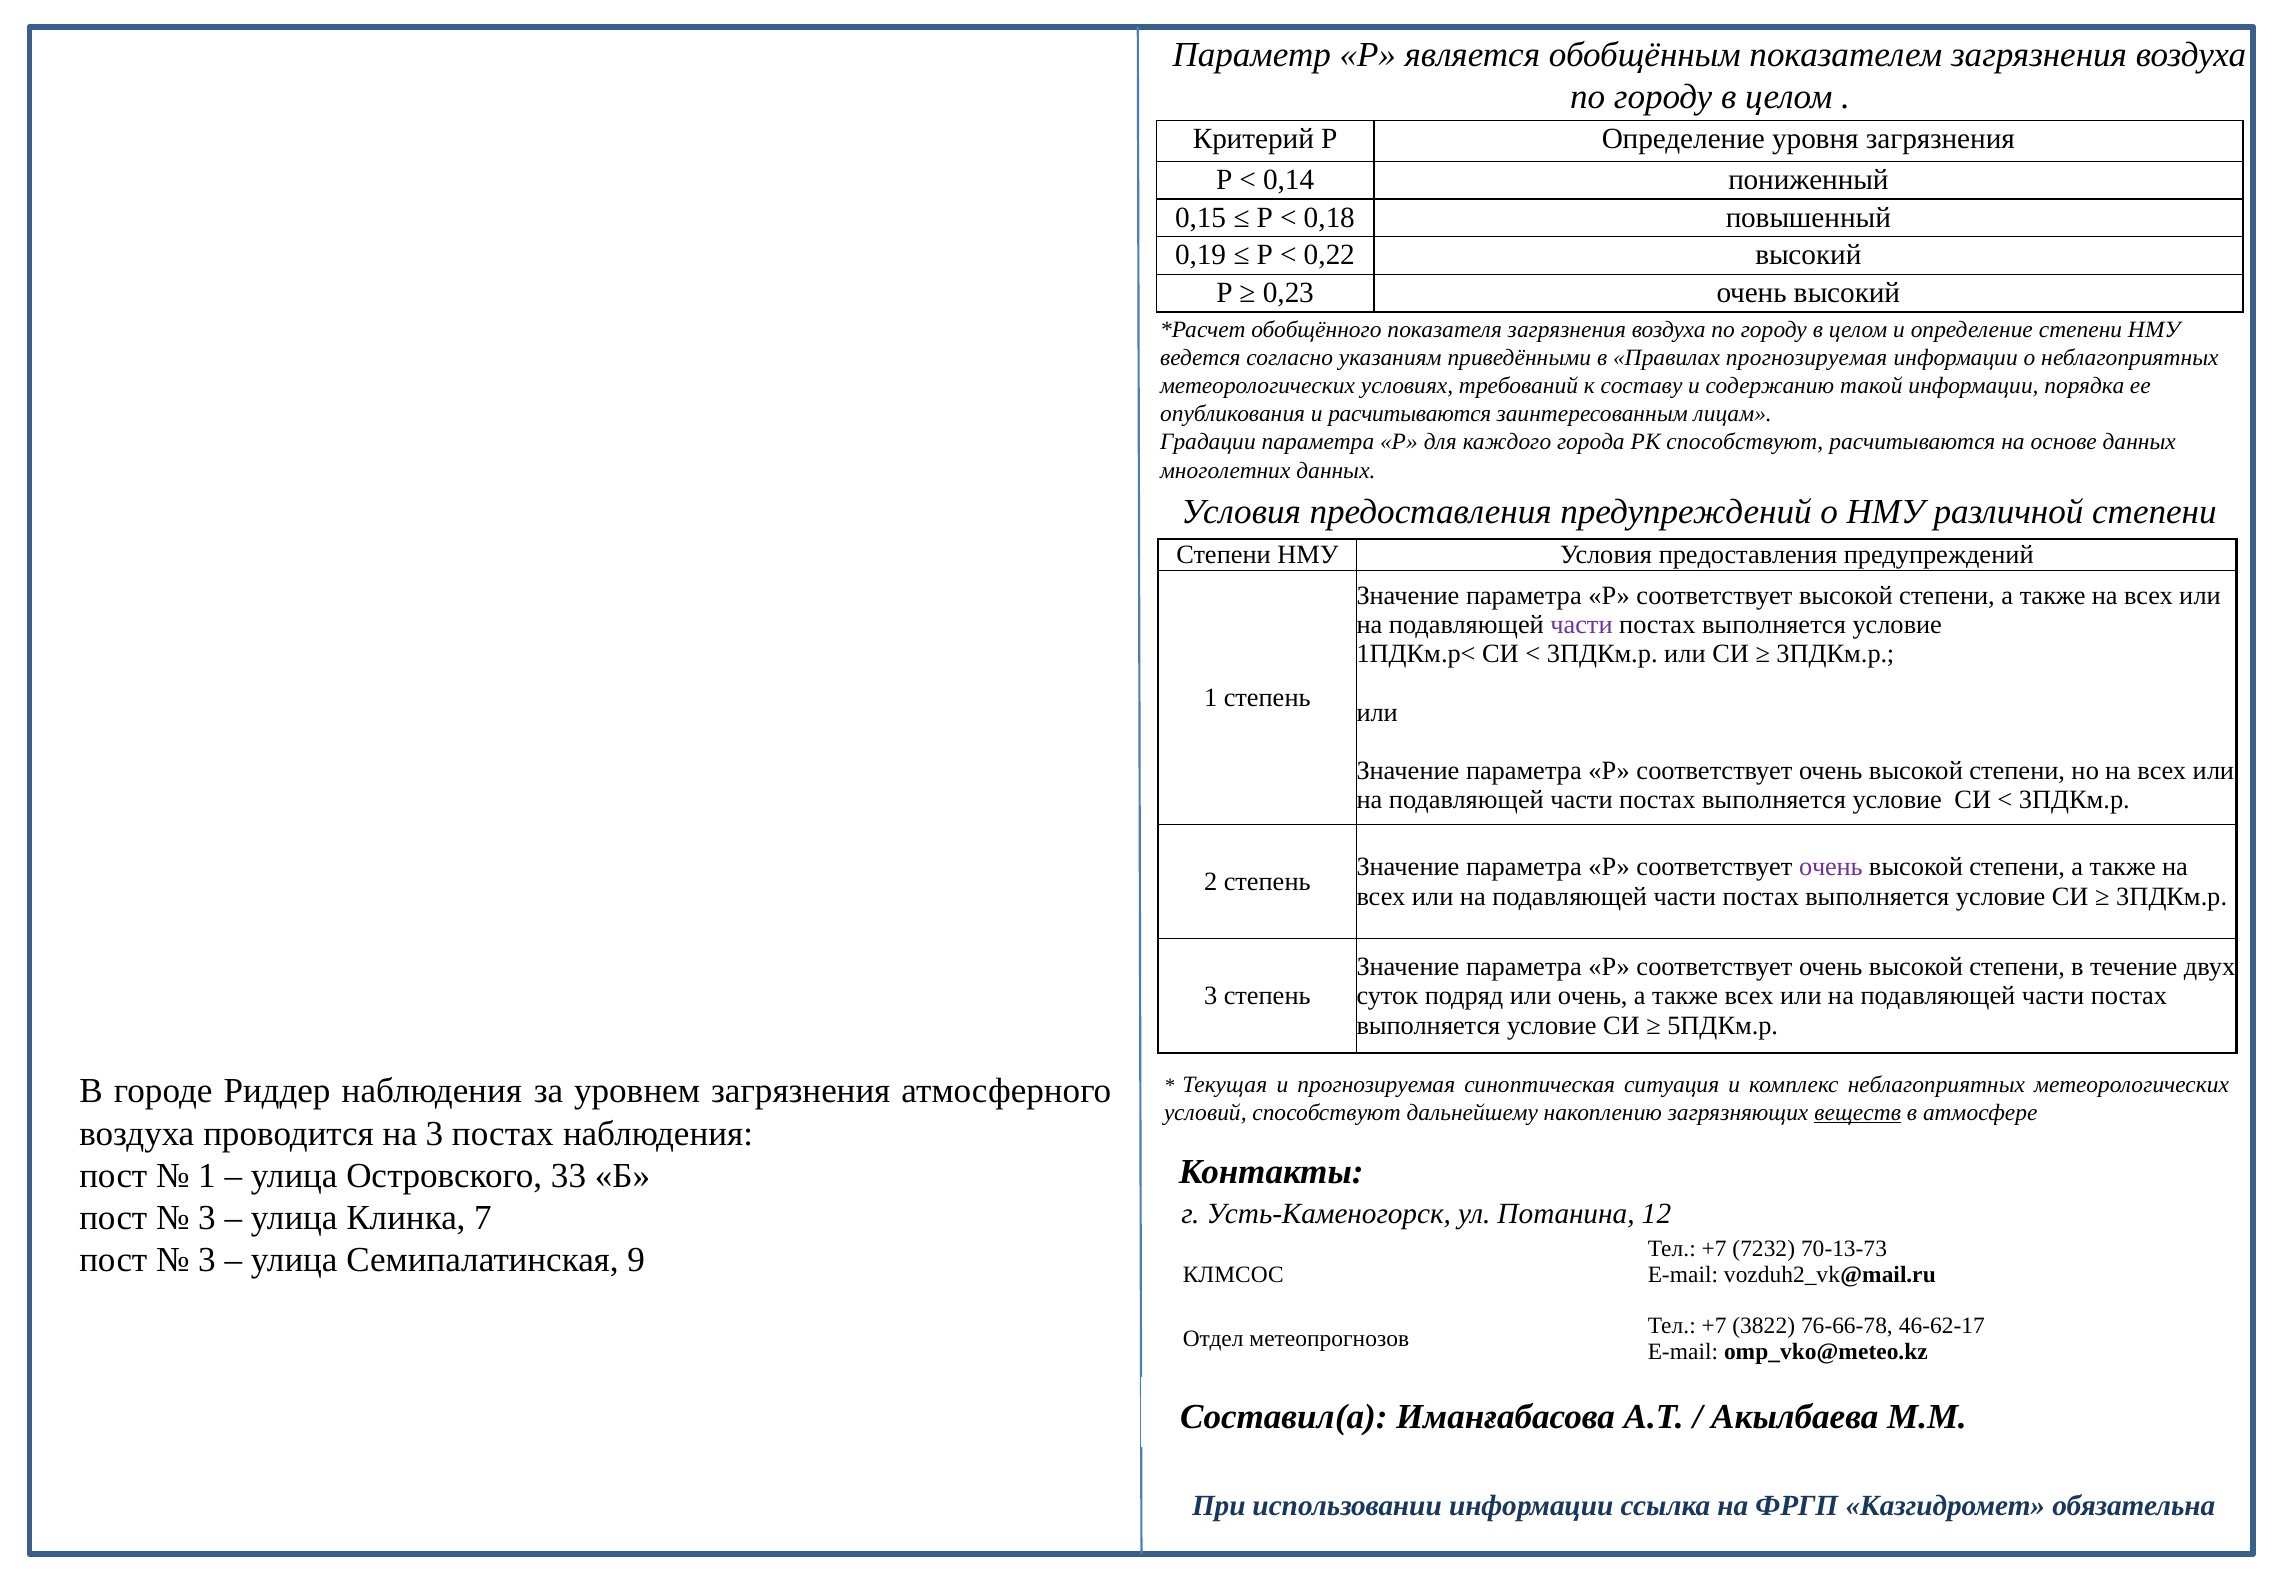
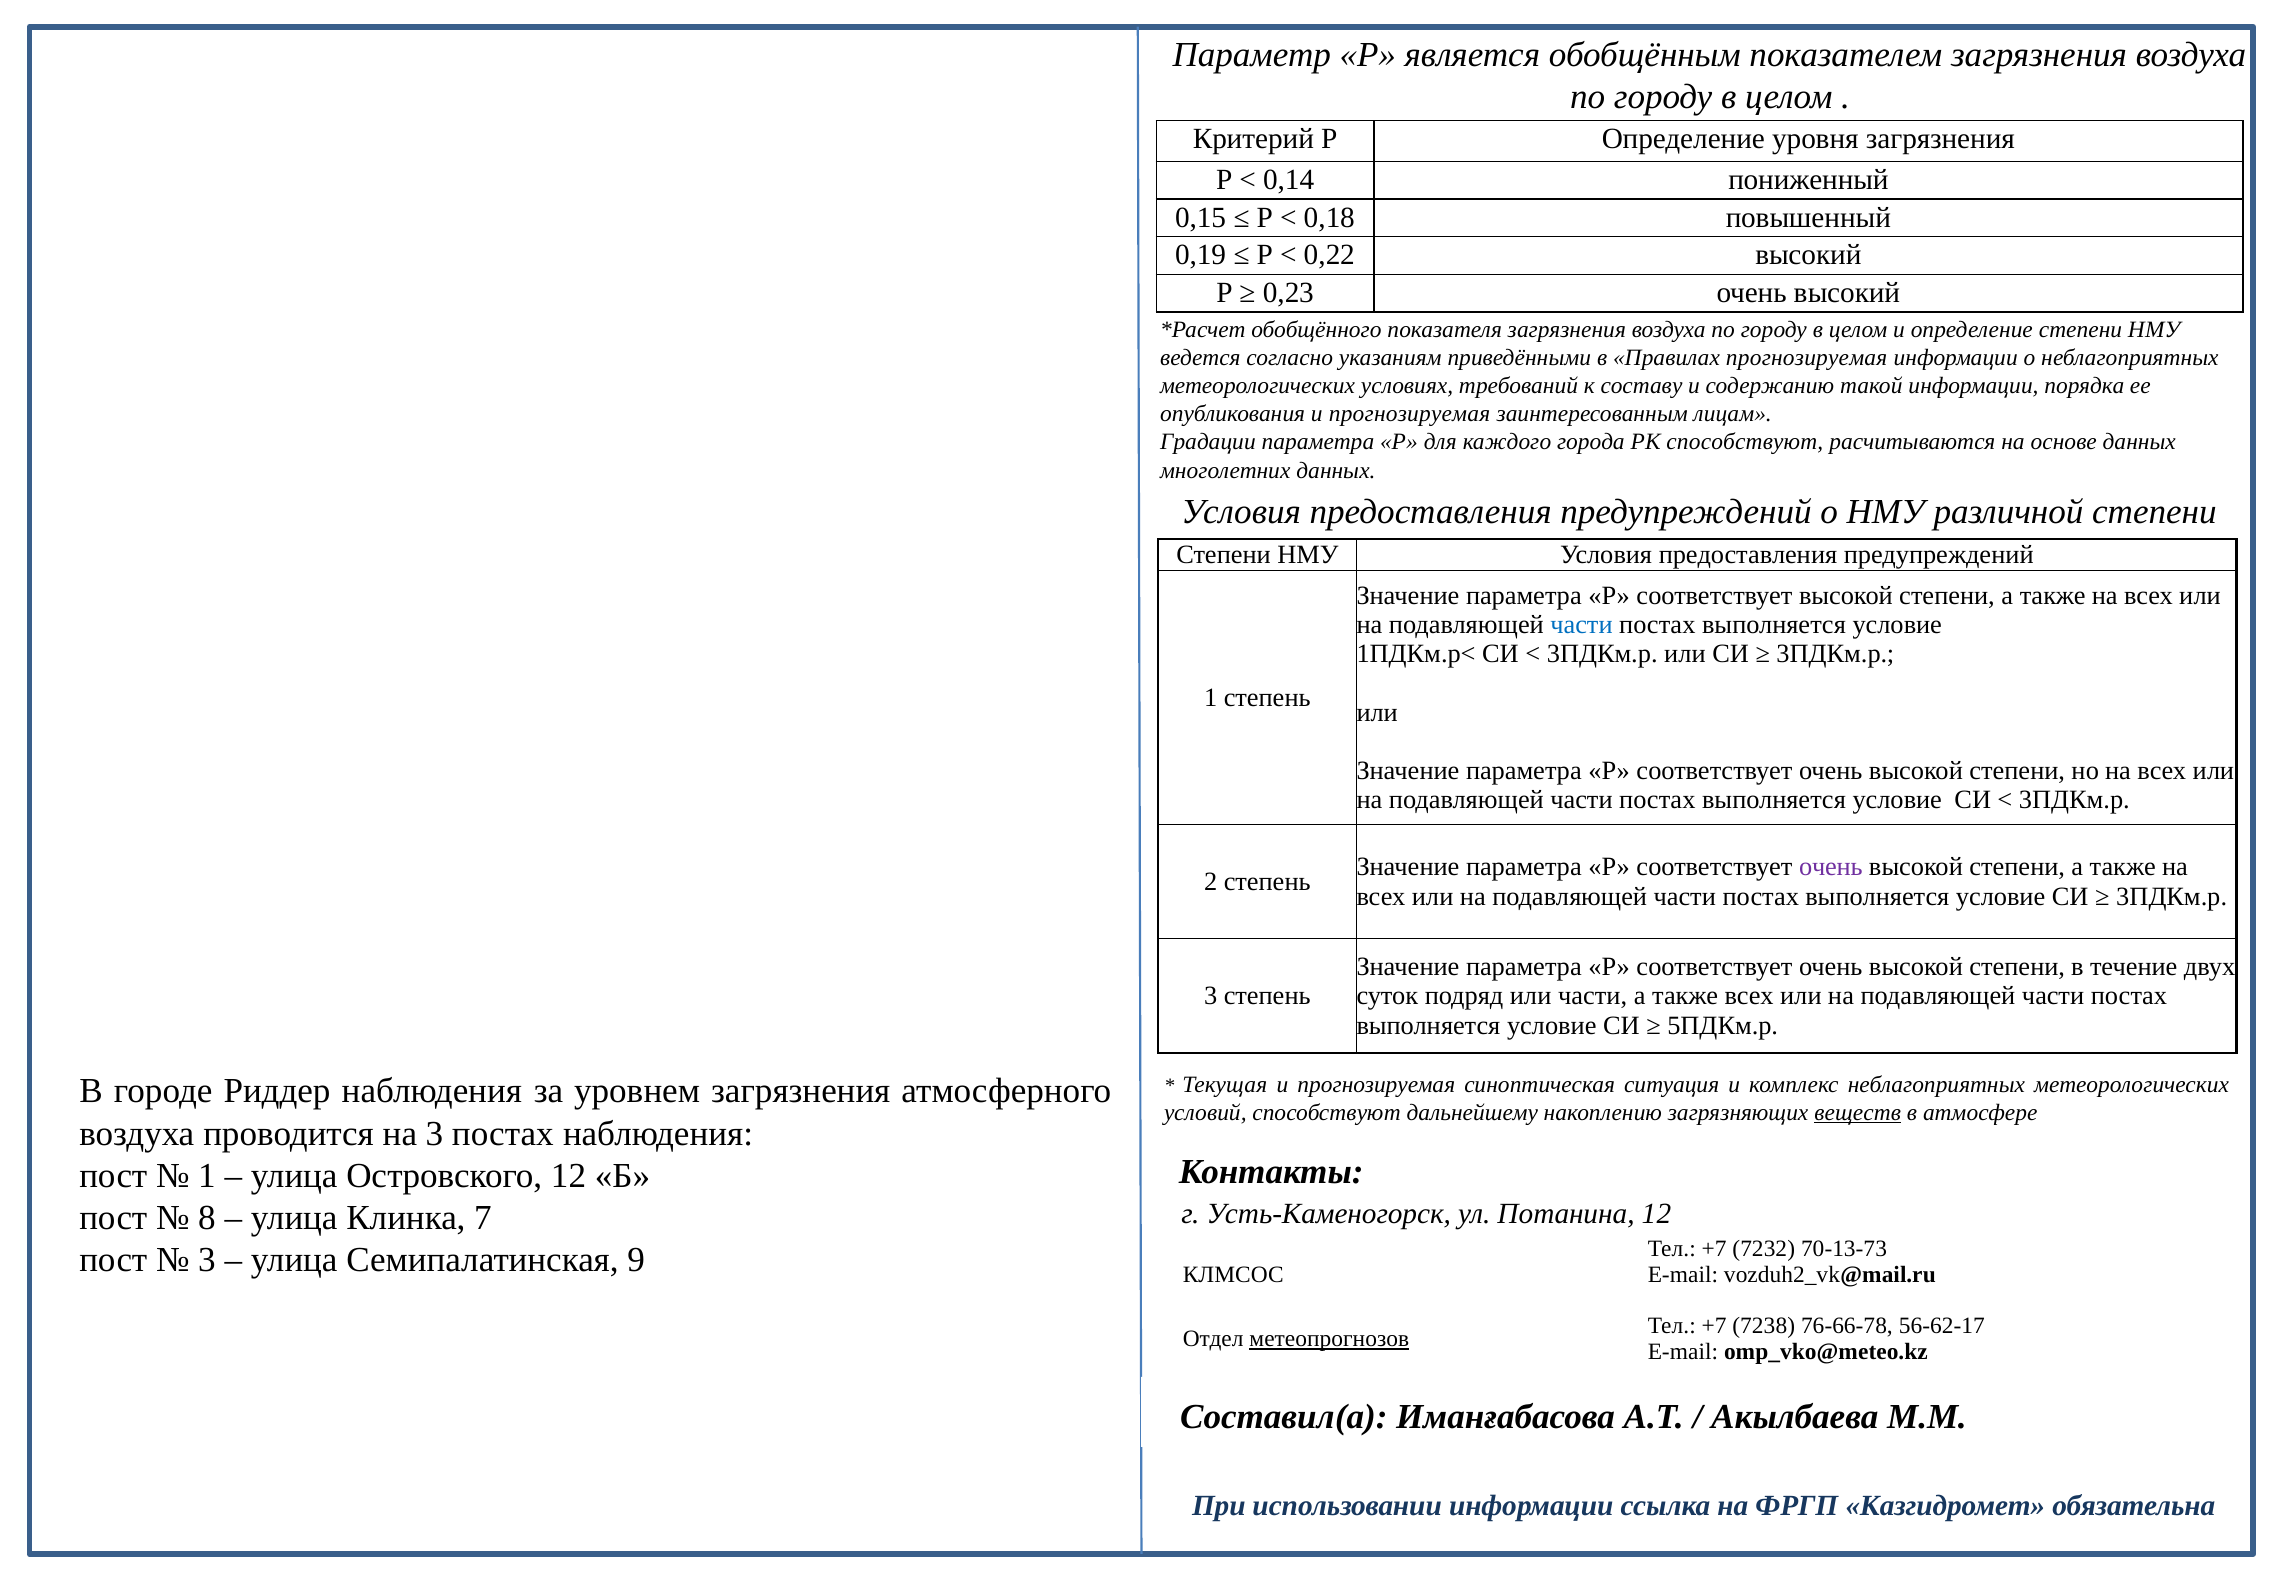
опубликования и расчитываются: расчитываются -> прогнозируемая (1410, 414)
части colour: purple -> blue (1582, 625)
или очень: очень -> части (1593, 996)
Островского 33: 33 -> 12 (569, 1175)
3: 3 -> 8 (207, 1217)
3822: 3822 -> 7238 (1764, 1325)
46-62-17: 46-62-17 -> 56-62-17 (1942, 1325)
метеопрогнозов underline: none -> present (1329, 1338)
